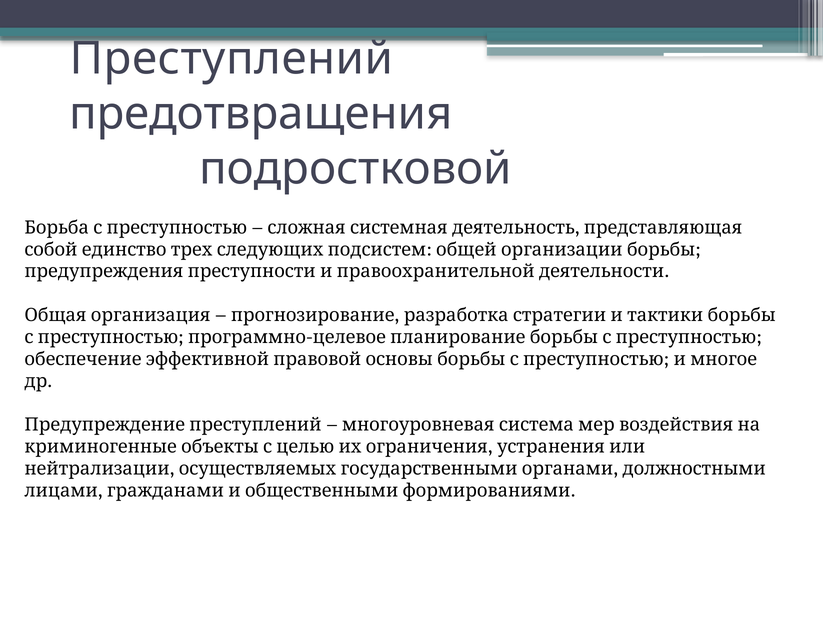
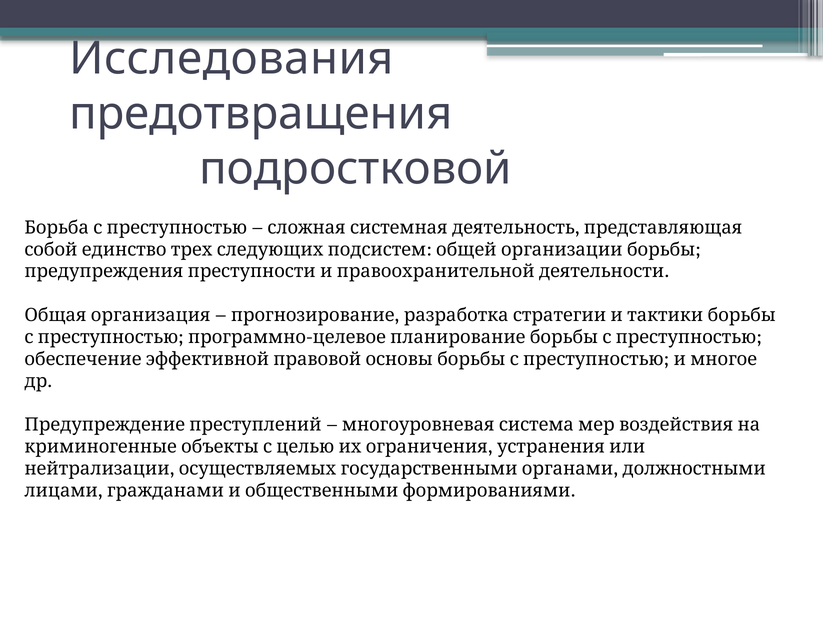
Преступлений: Преступлений -> Исследования (231, 59)
